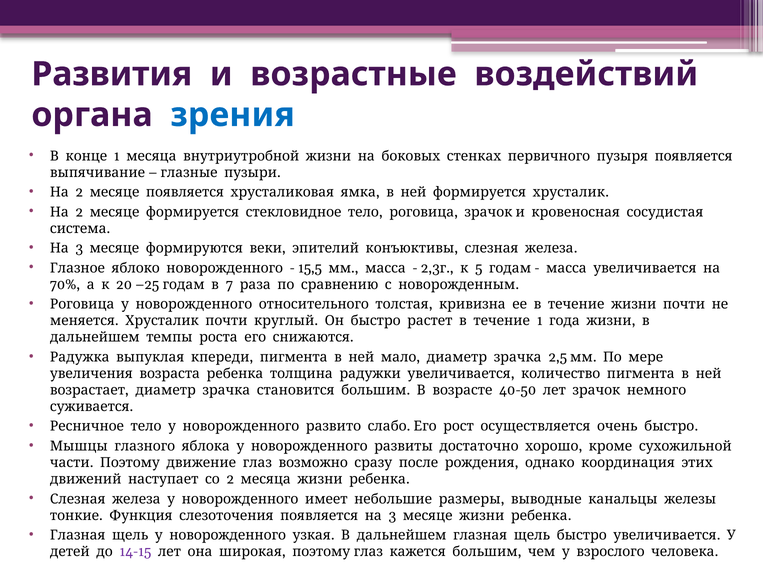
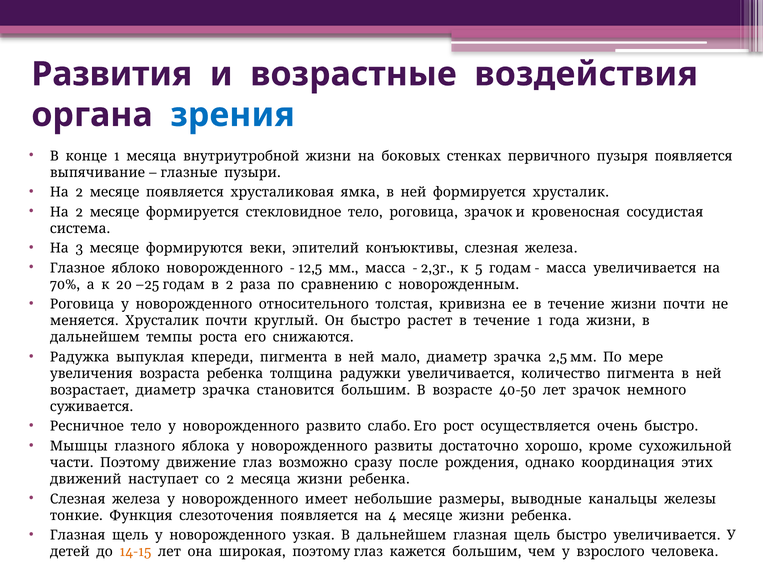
воздействий: воздействий -> воздействия (586, 74)
15,5: 15,5 -> 12,5 (310, 268)
–25 7: 7 -> 2 (229, 285)
3: 3 -> 4 (392, 516)
14-15 colour: purple -> orange (135, 552)
